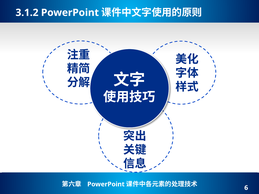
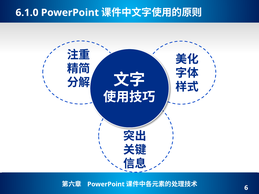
3.1.2: 3.1.2 -> 6.1.0 (27, 13)
